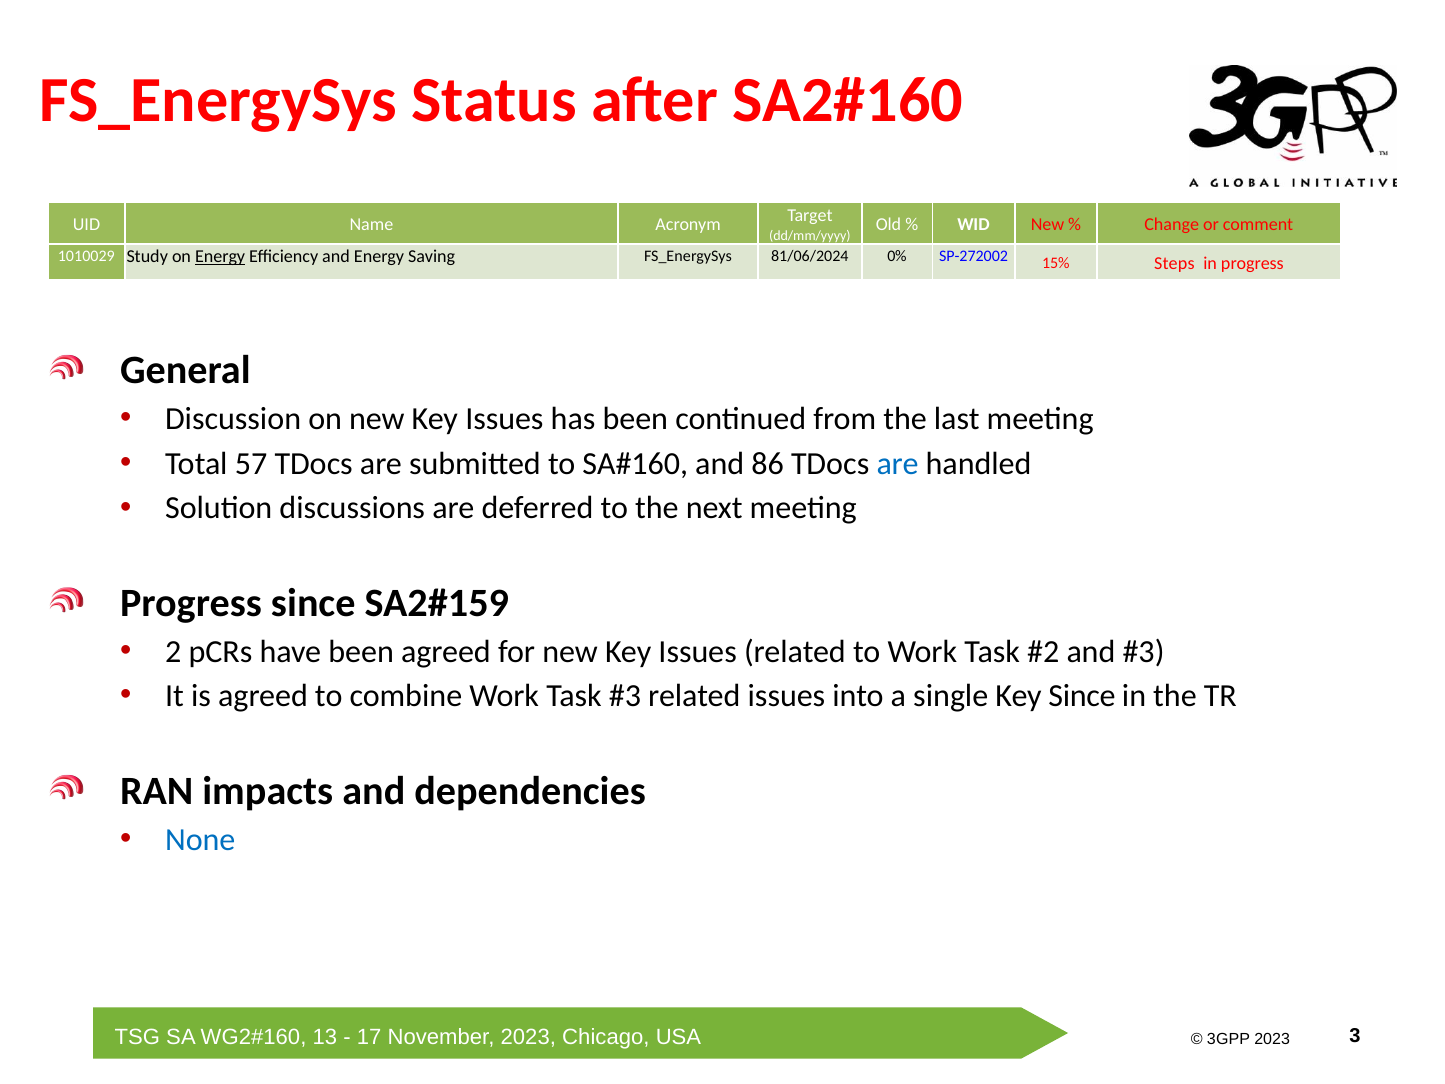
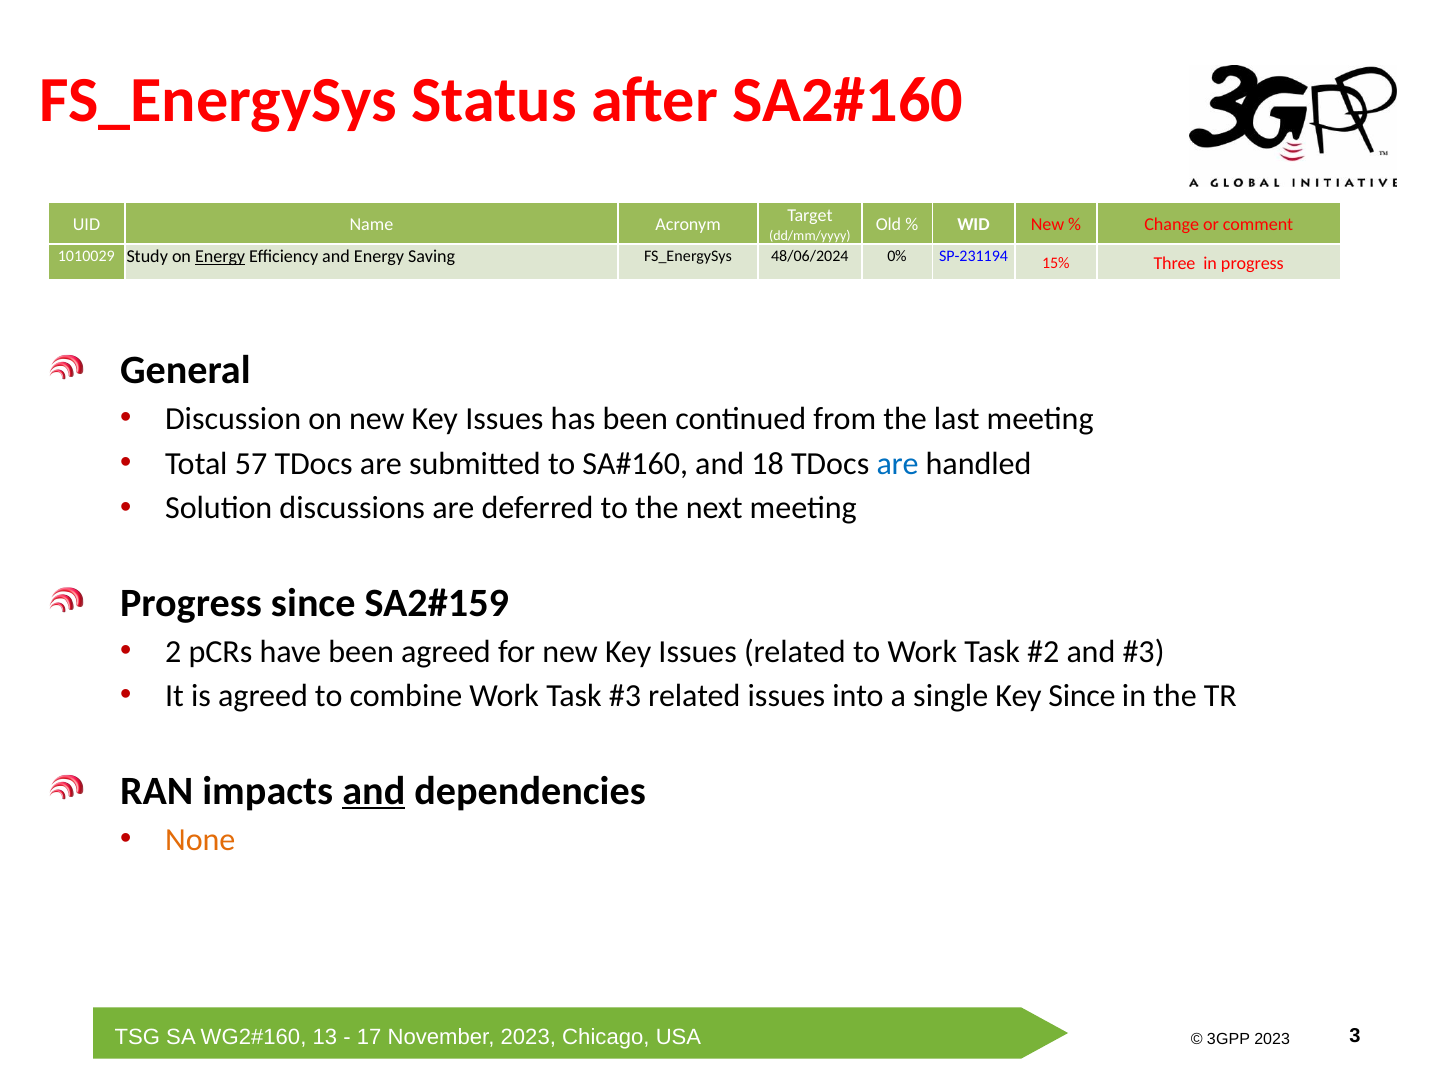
81/06/2024: 81/06/2024 -> 48/06/2024 (810, 256)
SP-272002: SP-272002 -> SP-231194 (973, 256)
Steps: Steps -> Three (1175, 263)
86: 86 -> 18 (768, 464)
and underline: none -> present (374, 791)
None colour: blue -> orange (200, 839)
